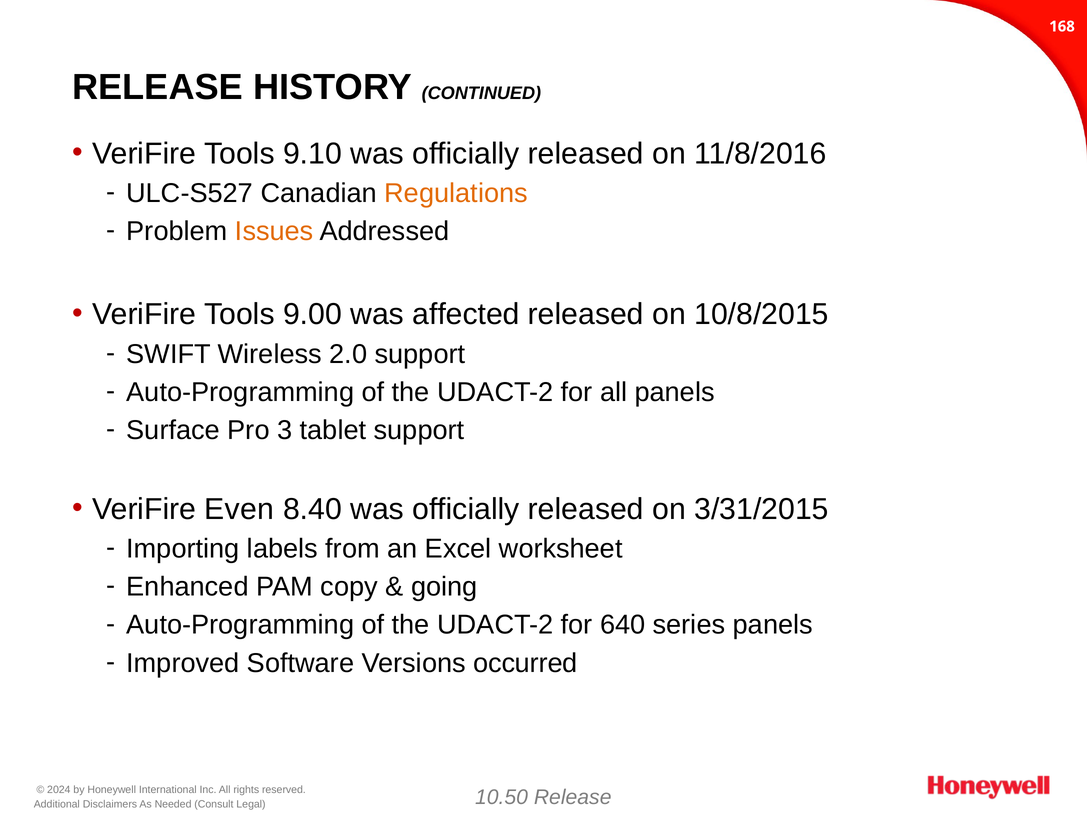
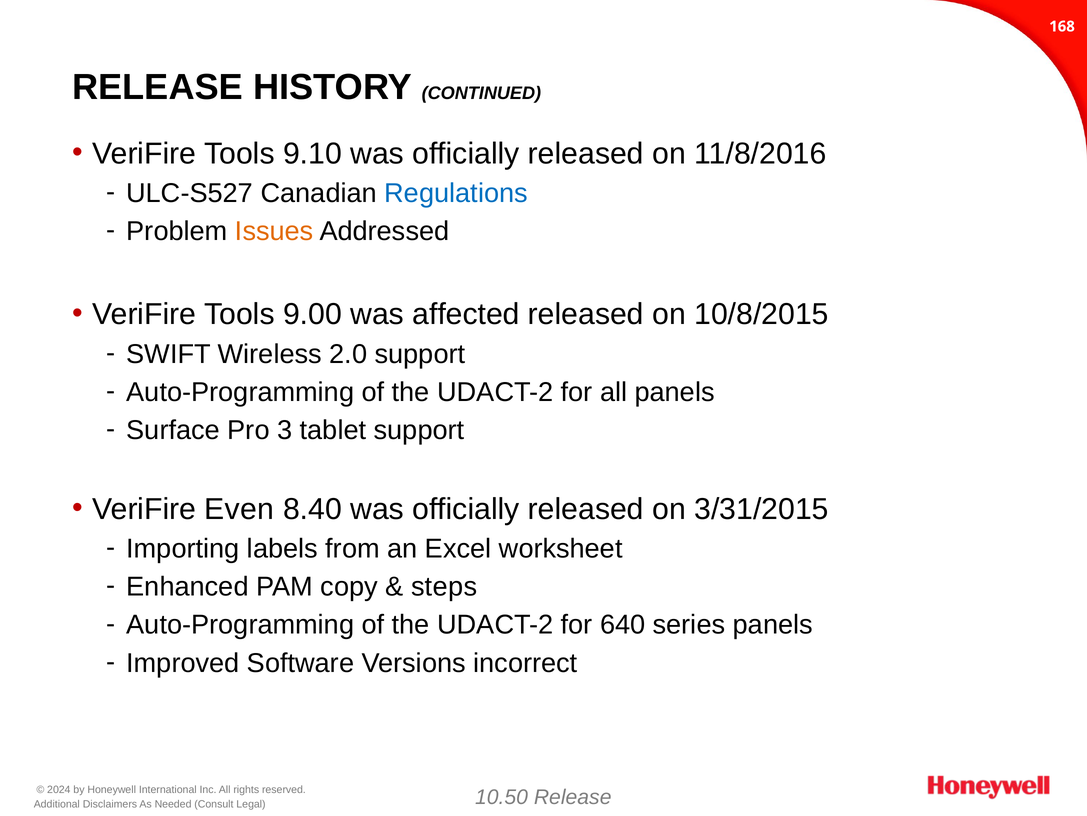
Regulations colour: orange -> blue (456, 193)
going: going -> steps (444, 586)
occurred: occurred -> incorrect (525, 662)
